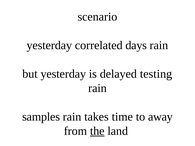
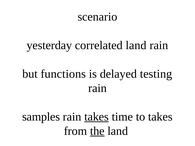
correlated days: days -> land (136, 45)
but yesterday: yesterday -> functions (63, 74)
takes underline: none -> present (97, 117)
to away: away -> takes (160, 117)
